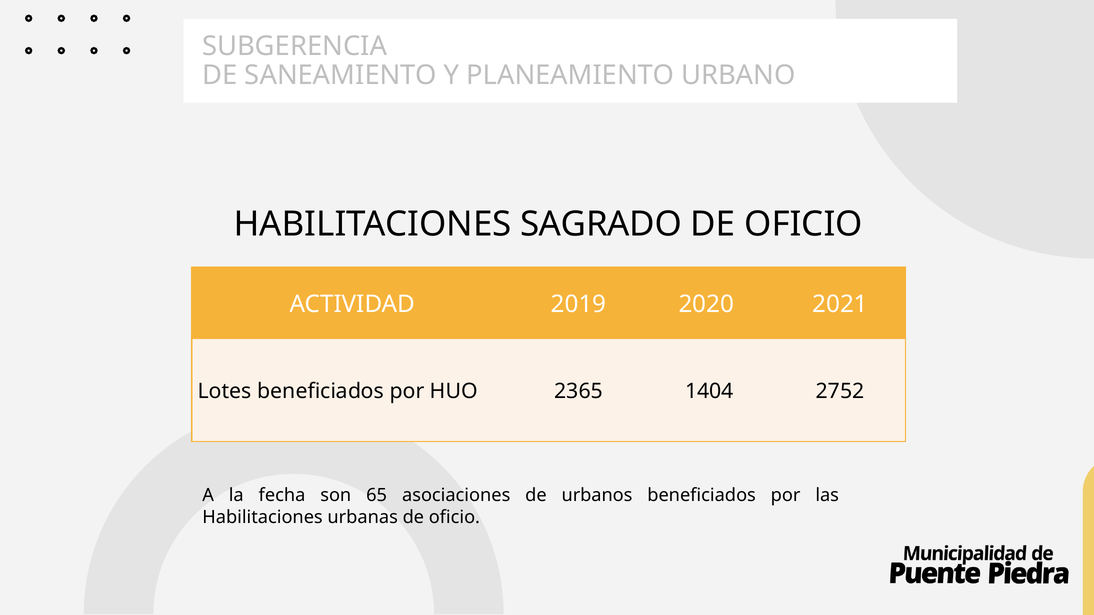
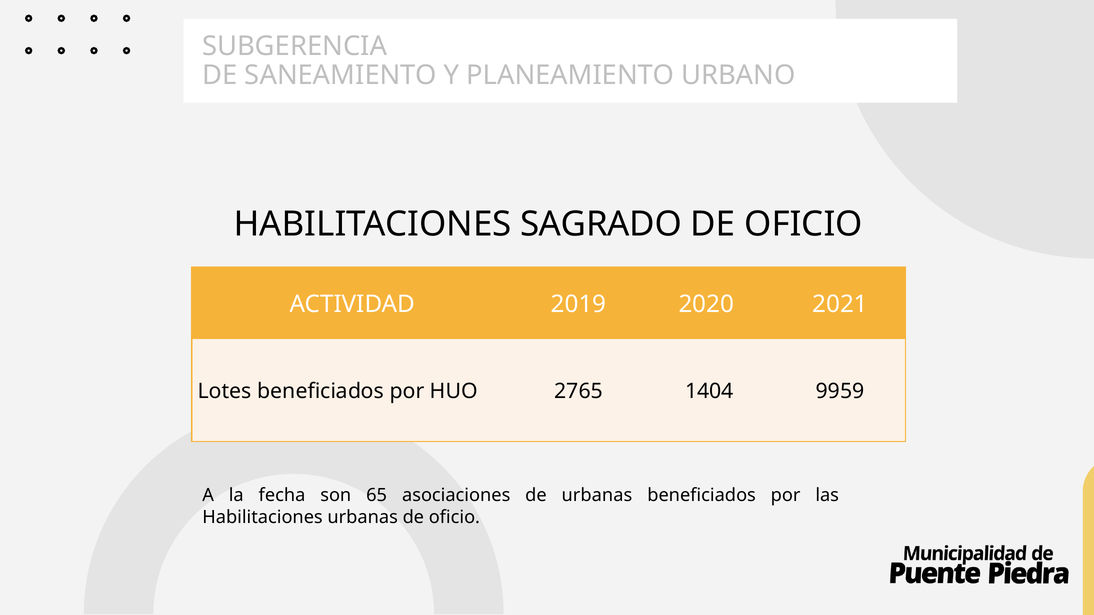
2365: 2365 -> 2765 (579, 391)
2752: 2752 -> 9959 (840, 391)
de urbanos: urbanos -> urbanas (597, 496)
